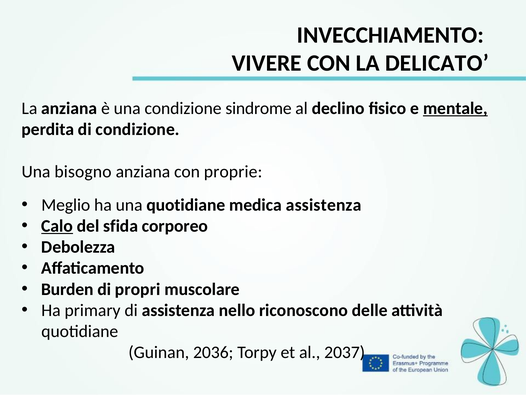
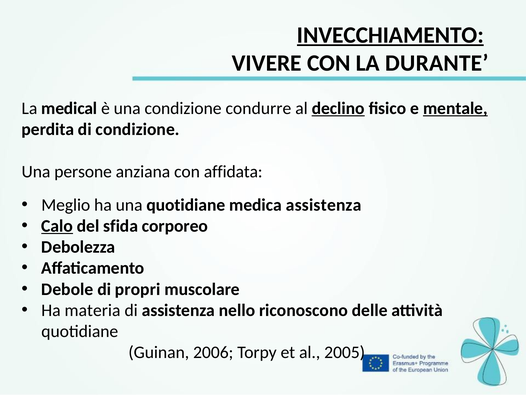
INVECCHIAMENTO underline: none -> present (390, 35)
DELICATO: DELICATO -> DURANTE (437, 63)
La anziana: anziana -> medical (69, 108)
sindrome: sindrome -> condurre (258, 108)
declino underline: none -> present (338, 108)
bisogno: bisogno -> persone (83, 171)
proprie: proprie -> affidata (233, 171)
Burden: Burden -> Debole (67, 289)
primary: primary -> materia (92, 310)
2036: 2036 -> 2006 (213, 352)
2037: 2037 -> 2005 (345, 352)
